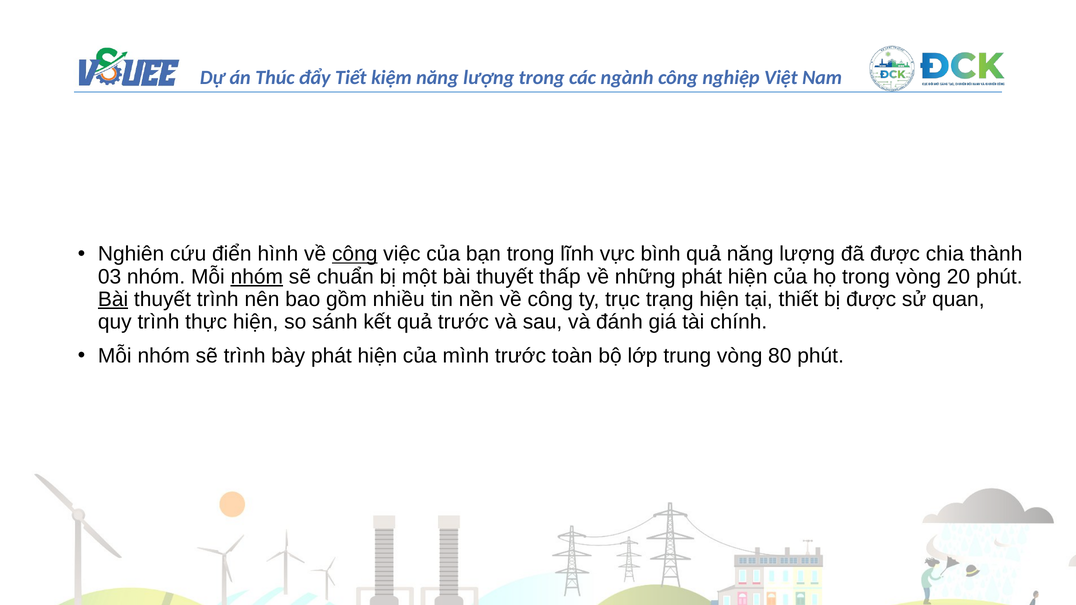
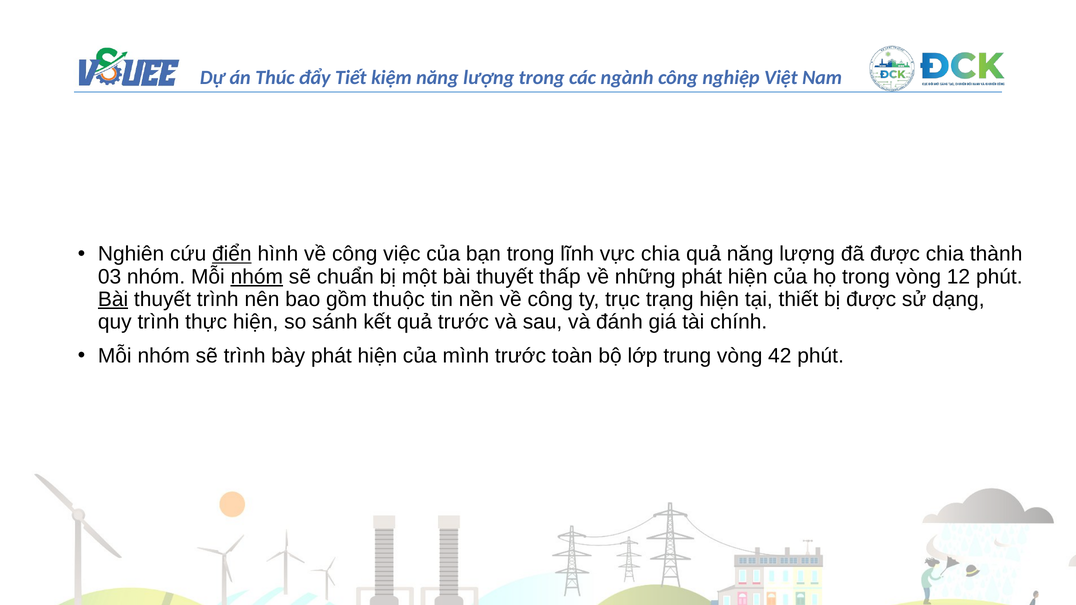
điển underline: none -> present (232, 254)
công underline: present -> none (355, 254)
vực bình: bình -> chia (660, 254)
20: 20 -> 12 (958, 277)
nhiều: nhiều -> thuộc (399, 299)
quan: quan -> dạng (958, 299)
80: 80 -> 42 (780, 356)
